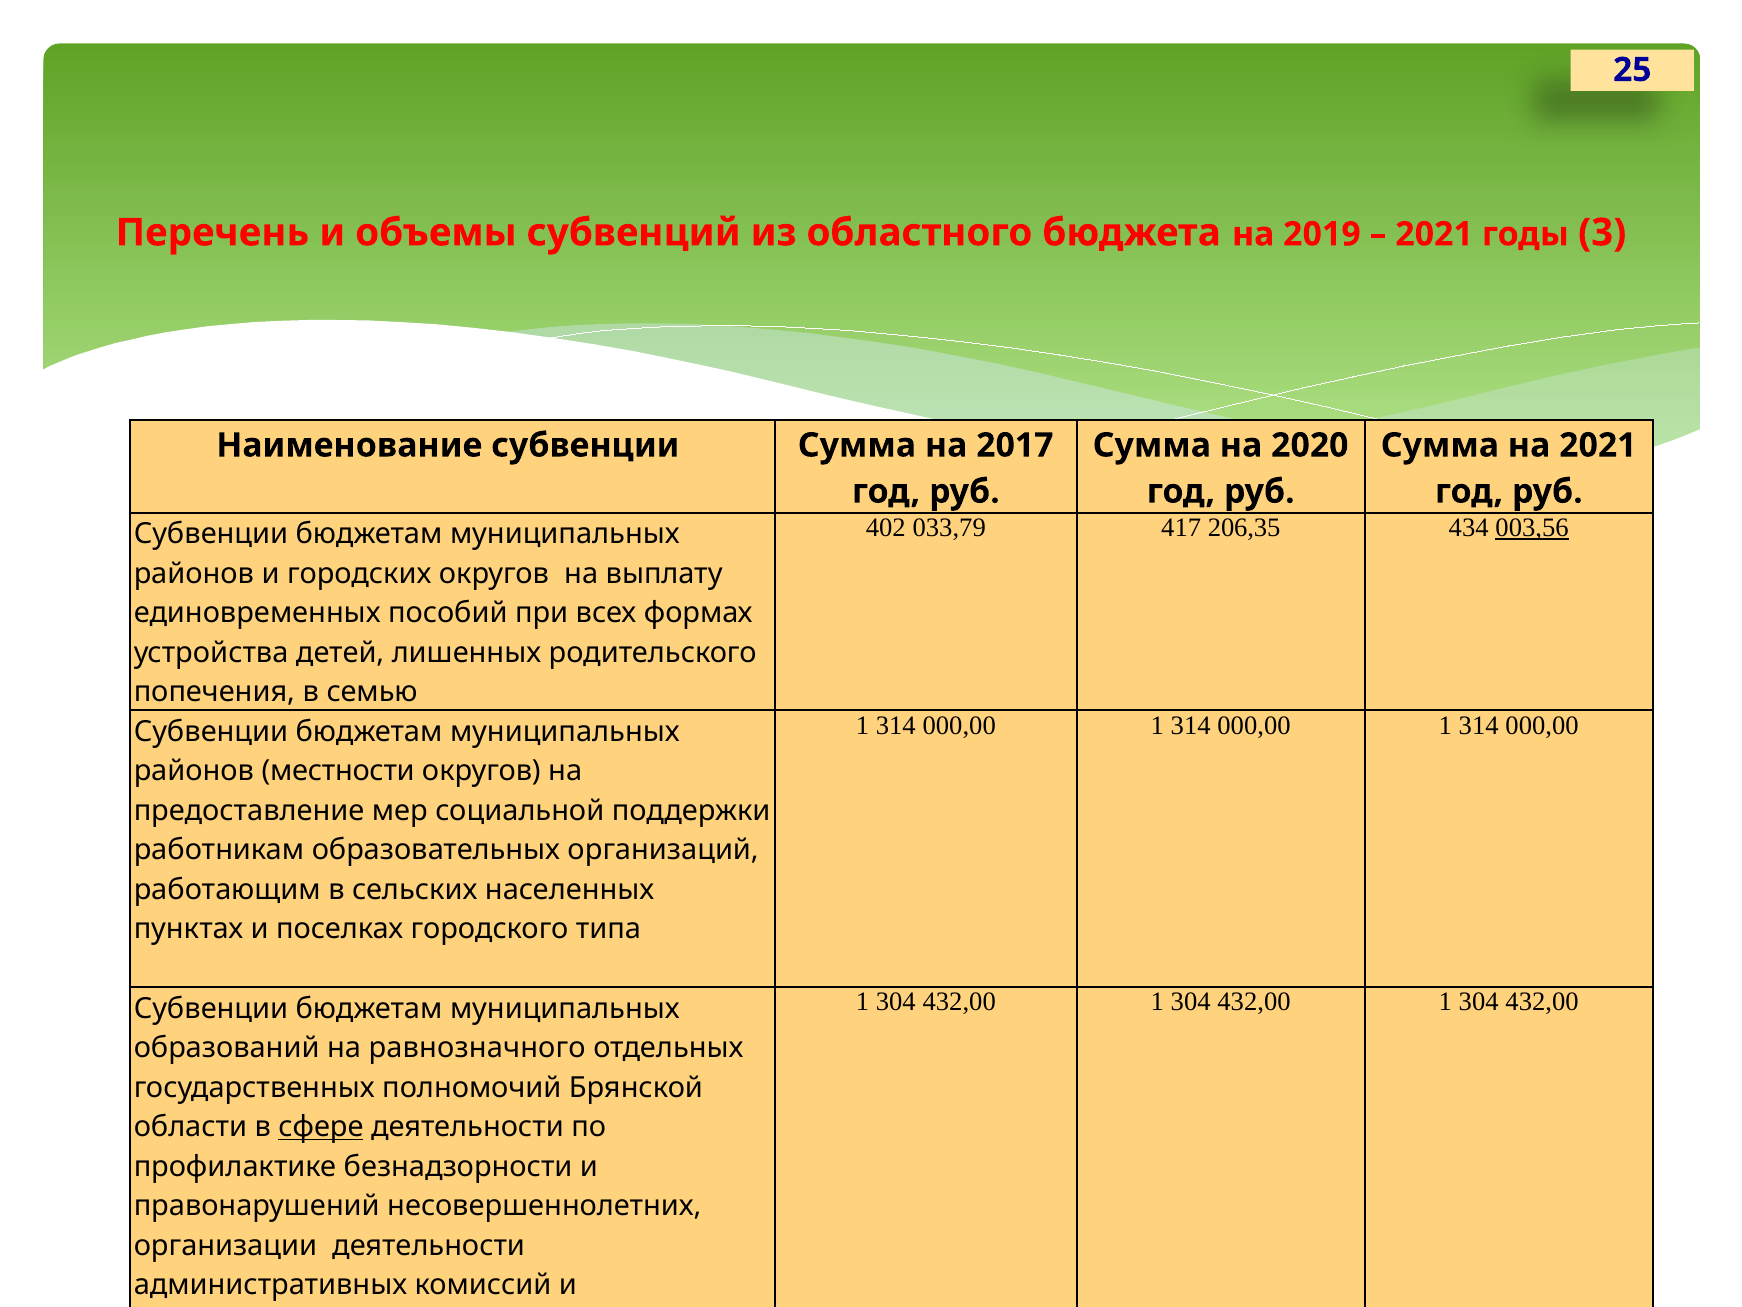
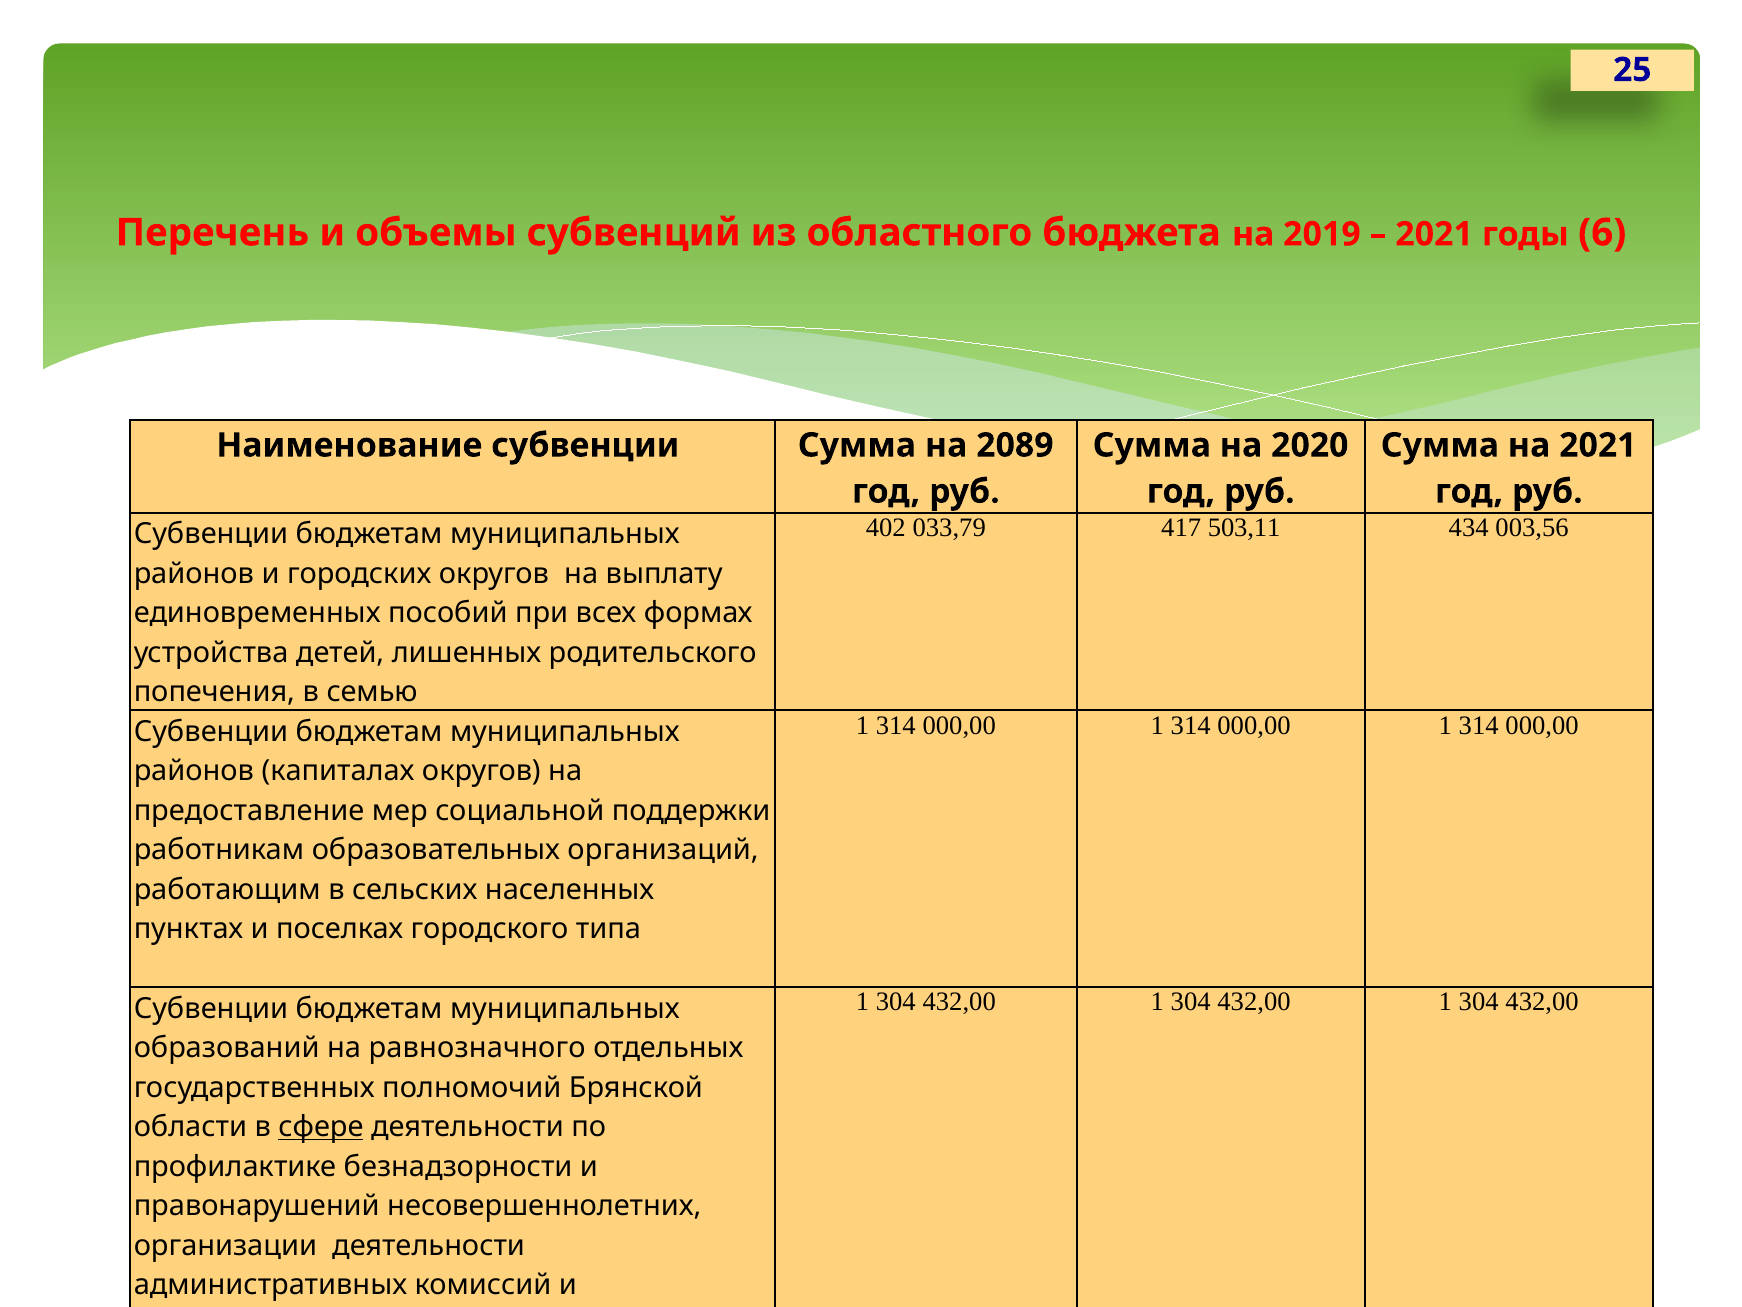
3: 3 -> 6 (1602, 233)
2017: 2017 -> 2089 (1015, 445)
206,35: 206,35 -> 503,11 (1244, 527)
003,56 underline: present -> none (1532, 527)
местности: местности -> капиталах (338, 771)
